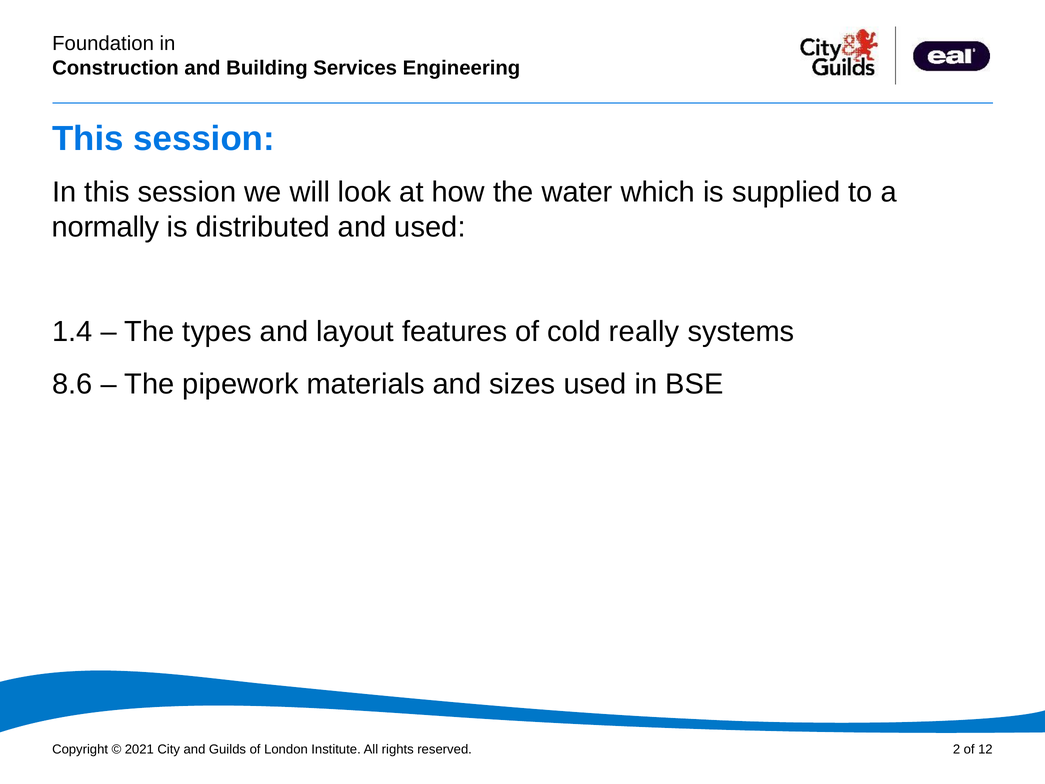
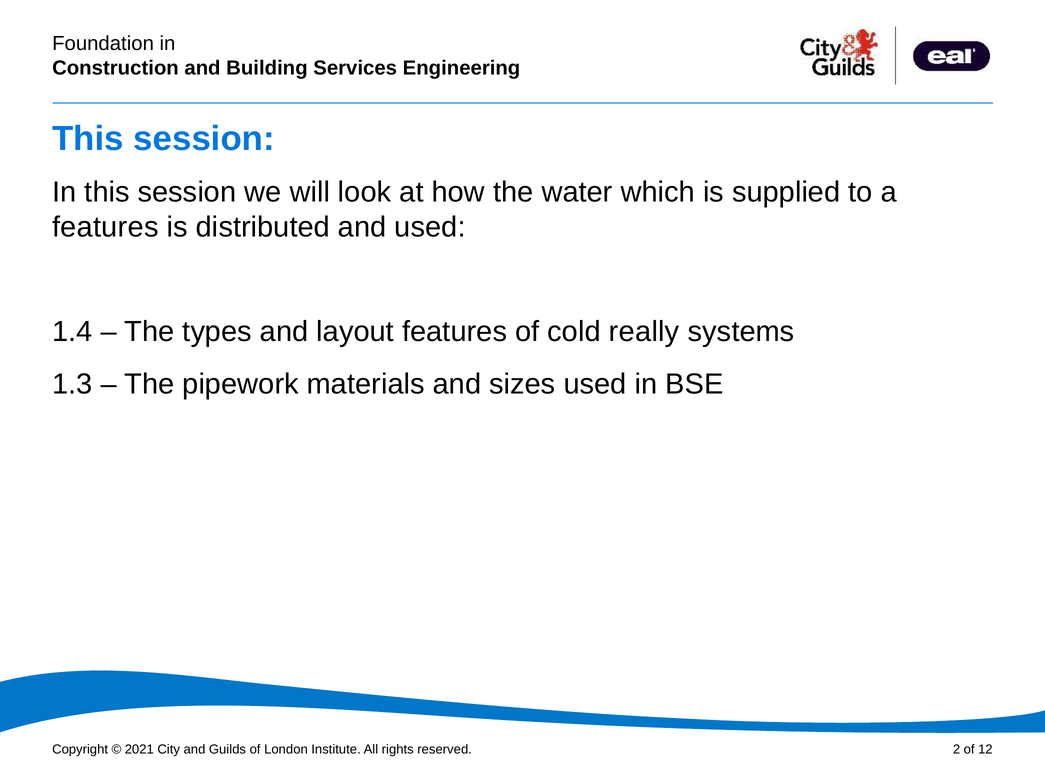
normally: normally -> features (105, 227)
8.6: 8.6 -> 1.3 (72, 384)
